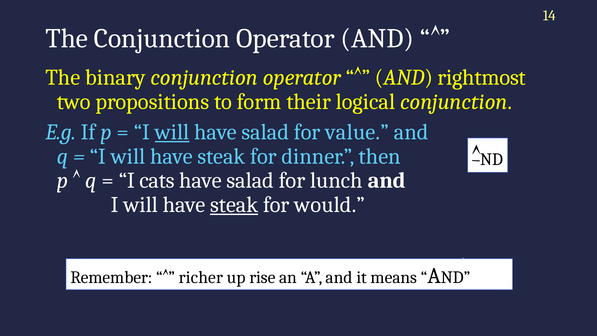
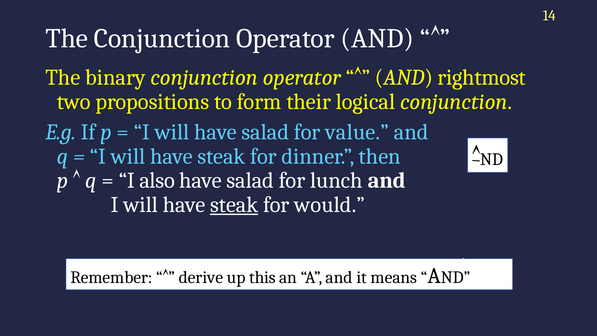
will underline: present -> none (172, 132)
cats: cats -> also (157, 180)
richer: richer -> derive (201, 277)
rise: rise -> this (262, 277)
